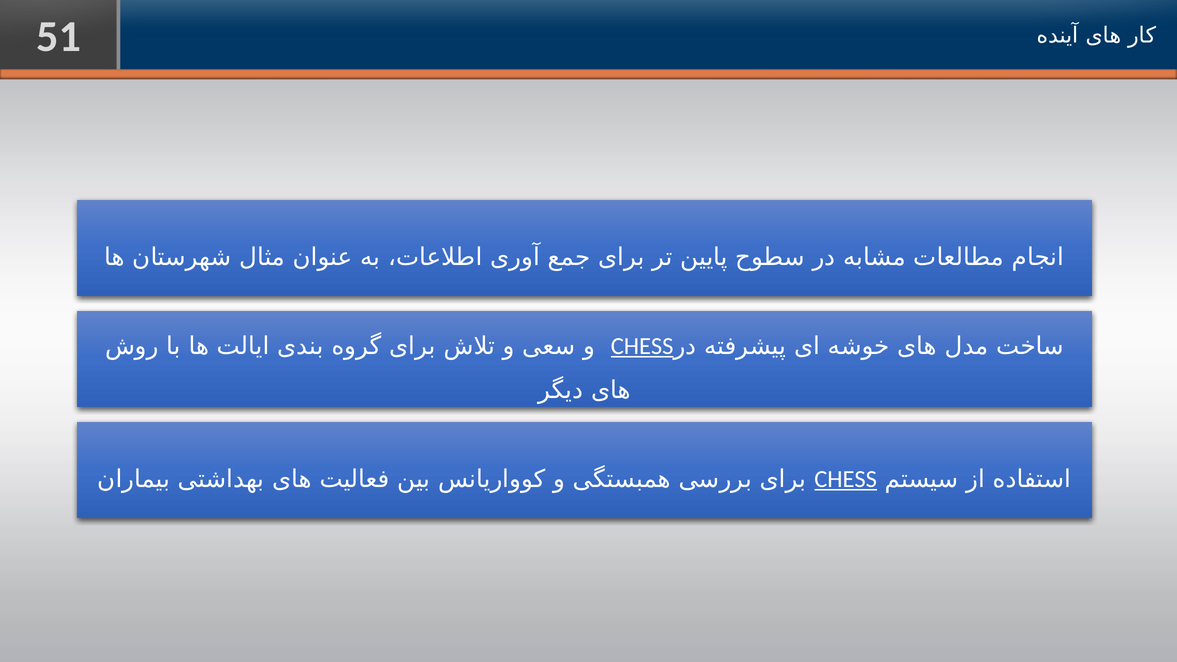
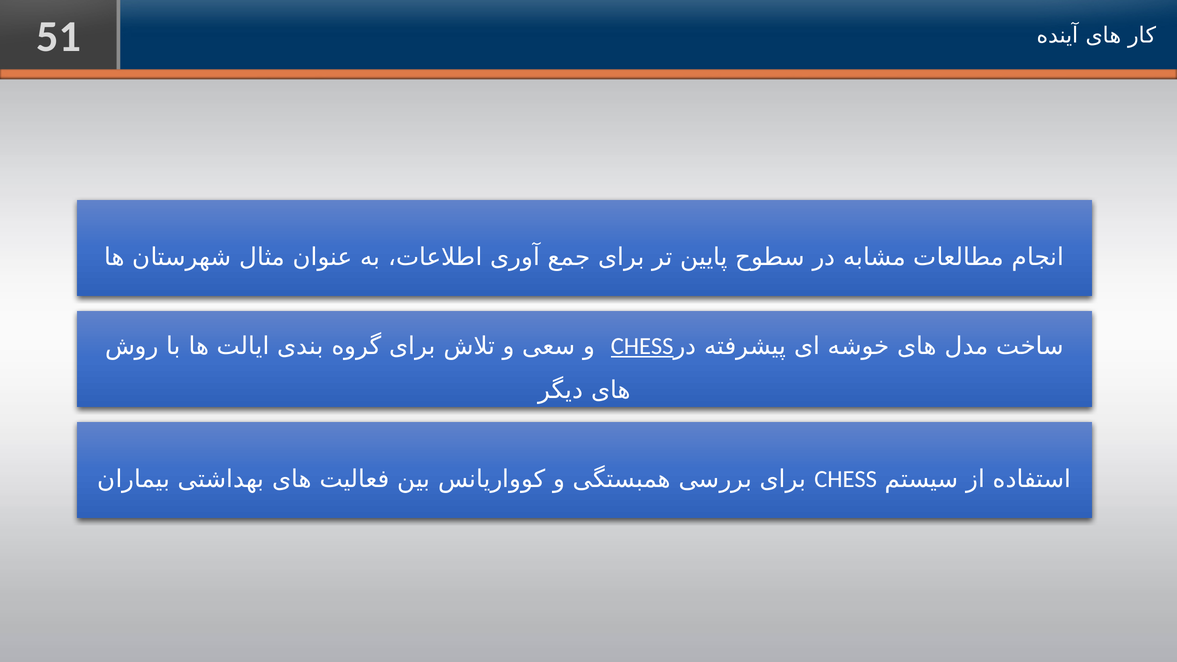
CHESS underline: present -> none (846, 479)
